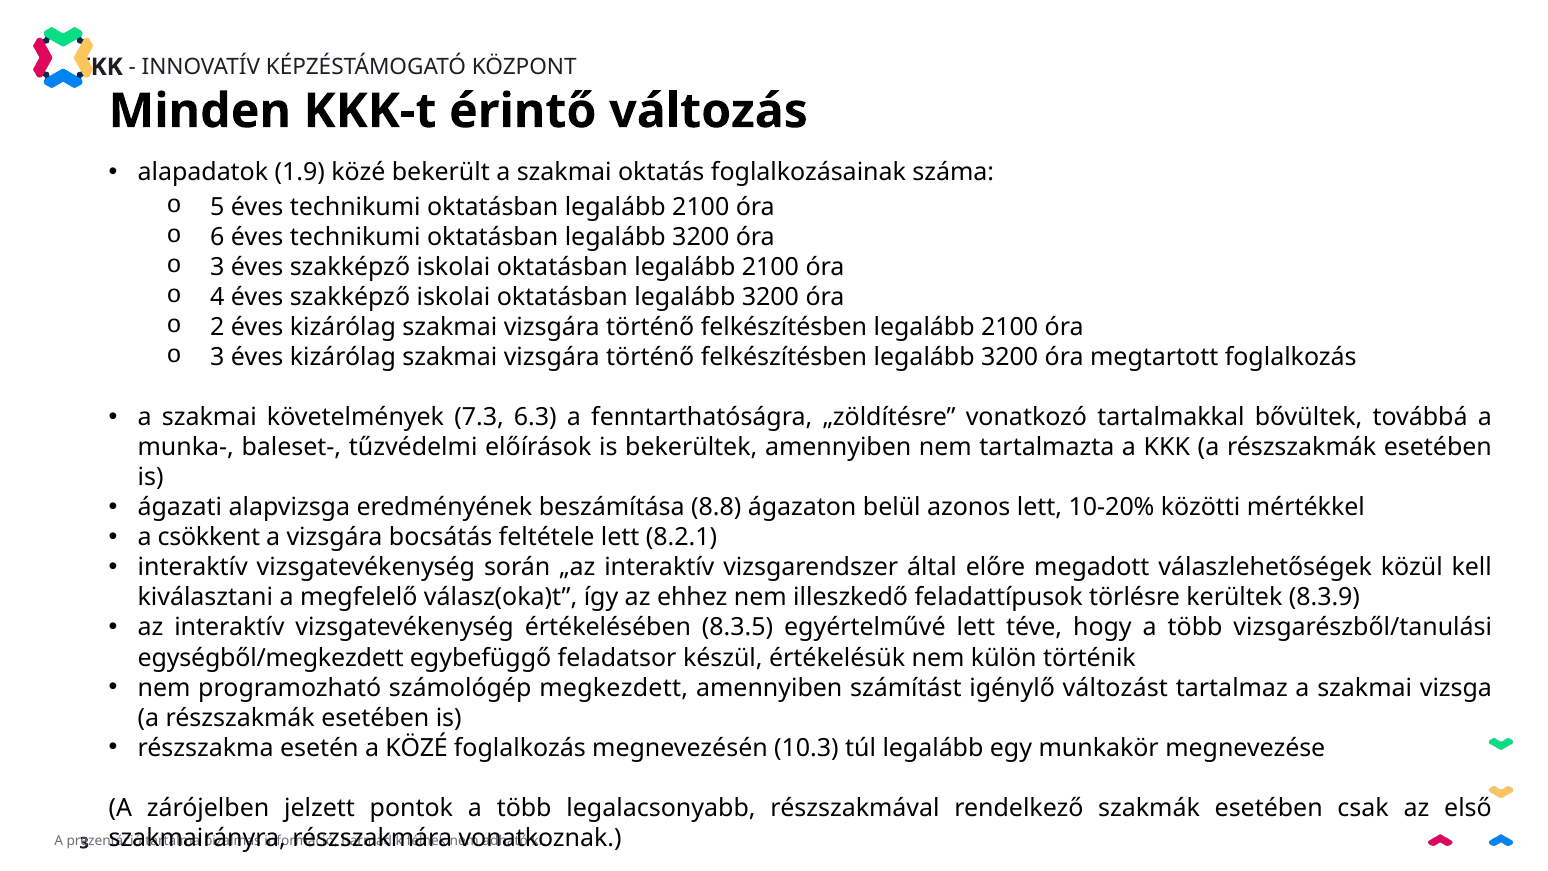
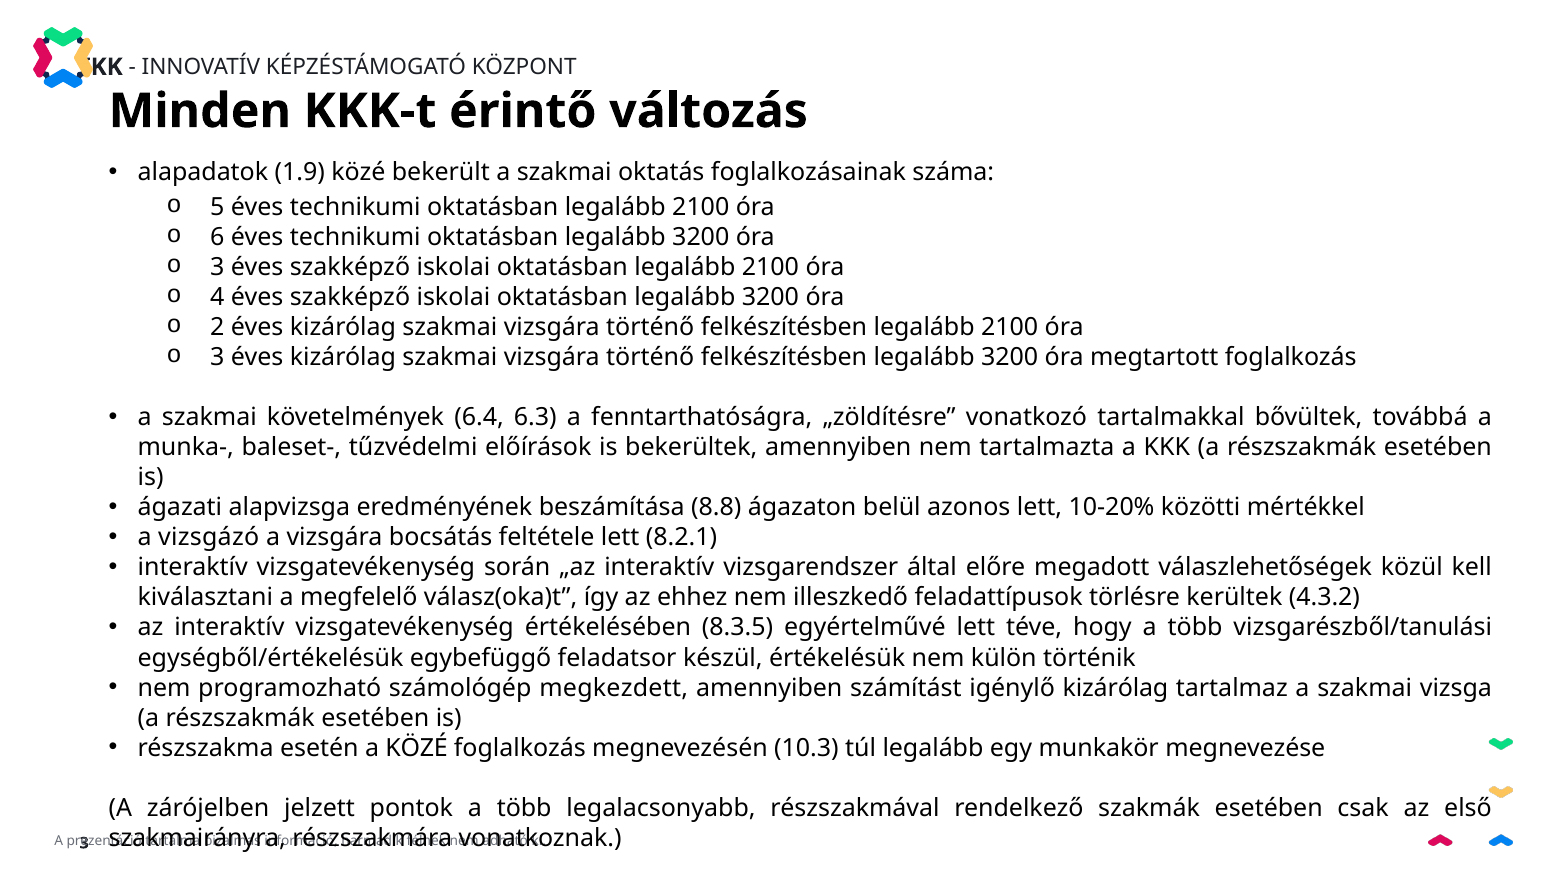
7.3: 7.3 -> 6.4 (479, 418)
csökkent: csökkent -> vizsgázó (209, 538)
8.3.9: 8.3.9 -> 4.3.2 (1324, 598)
egységből/megkezdett: egységből/megkezdett -> egységből/értékelésük (271, 658)
igénylő változást: változást -> kizárólag (1115, 688)
